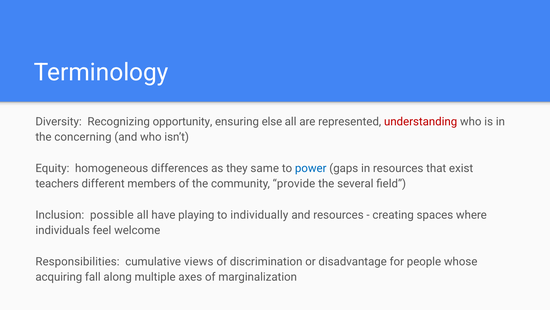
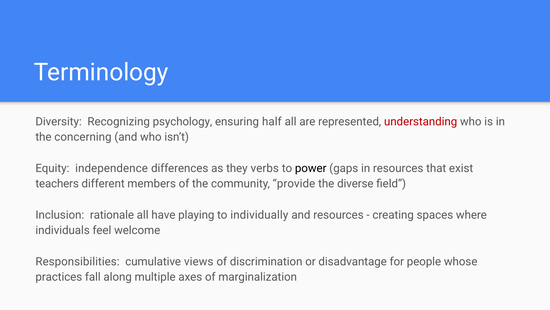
opportunity: opportunity -> psychology (182, 121)
else: else -> half (272, 121)
homogeneous: homogeneous -> independence (112, 168)
same: same -> verbs (265, 168)
power colour: blue -> black (311, 168)
several: several -> diverse (355, 183)
possible: possible -> rationale (112, 214)
acquiring: acquiring -> practices (59, 277)
